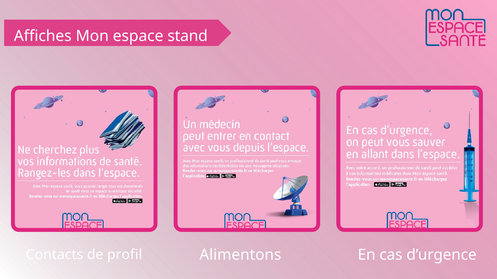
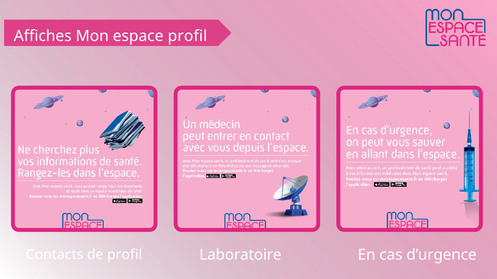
espace stand: stand -> profil (187, 36)
Alimentons: Alimentons -> Laboratoire (240, 255)
